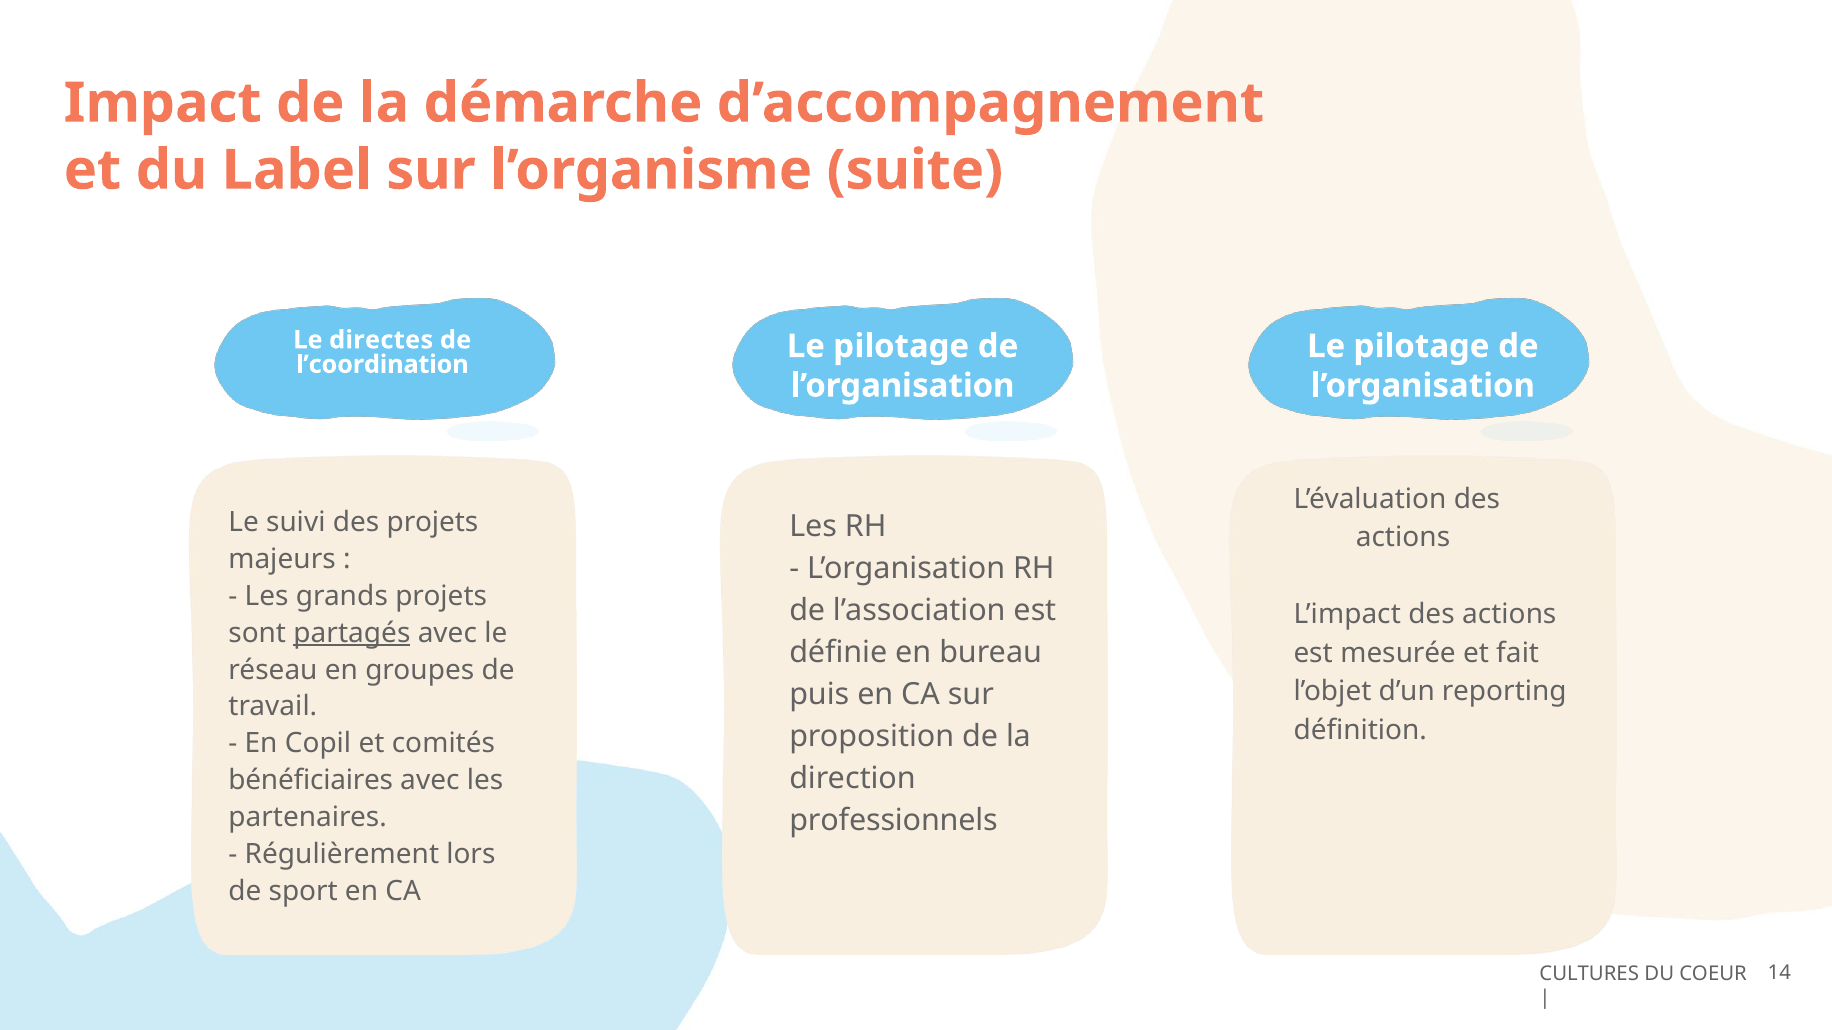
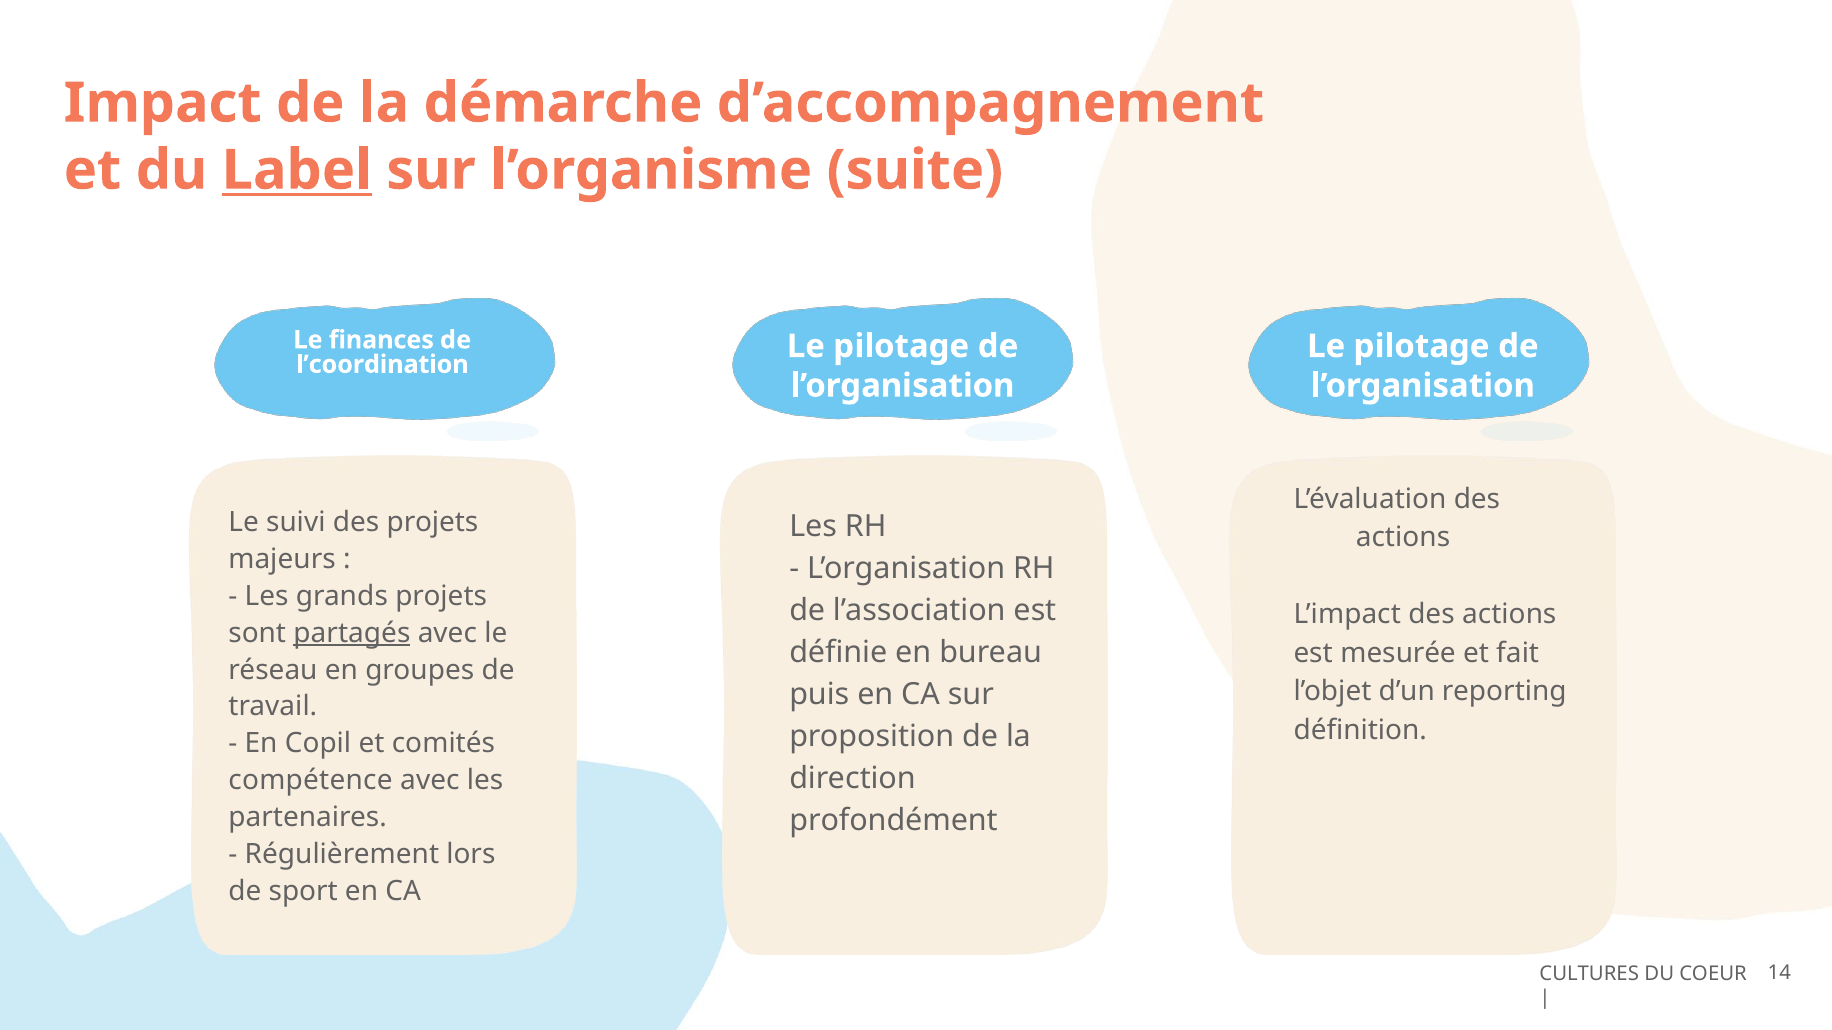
Label underline: none -> present (297, 170)
directes: directes -> finances (381, 340)
bénéficiaires: bénéficiaires -> compétence (311, 781)
professionnels: professionnels -> profondément (894, 821)
